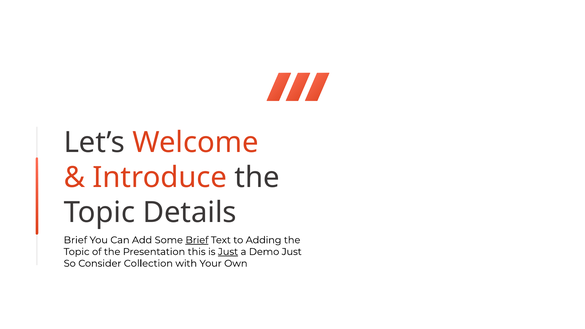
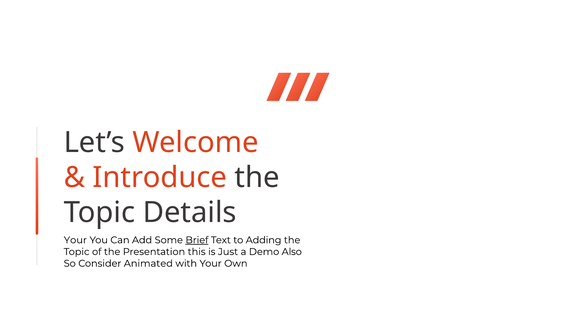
Brief: Brief -> Your (75, 240)
Just underline: present -> none (228, 252)
Demo Just: Just -> Also (292, 252)
Collection: Collection -> Animated (148, 264)
